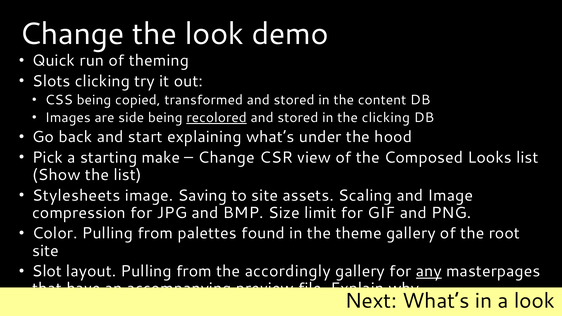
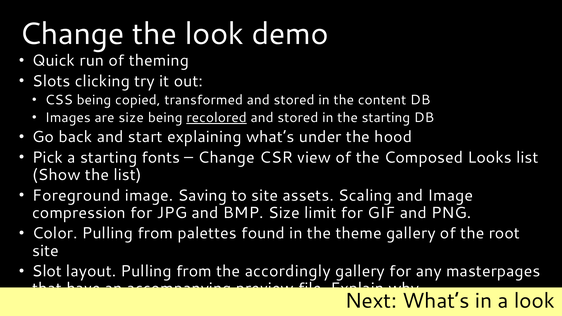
are side: side -> size (131, 118)
the clicking: clicking -> starting (386, 118)
make: make -> fonts (161, 158)
Stylesheets: Stylesheets -> Foreground (76, 195)
any underline: present -> none (429, 271)
